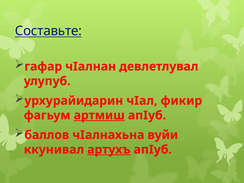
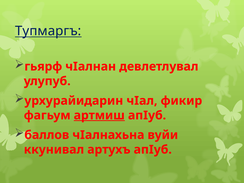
Составьте: Составьте -> Тупмаргъ (48, 31)
гафар: гафар -> гьярф (43, 66)
артухъ underline: present -> none (109, 150)
